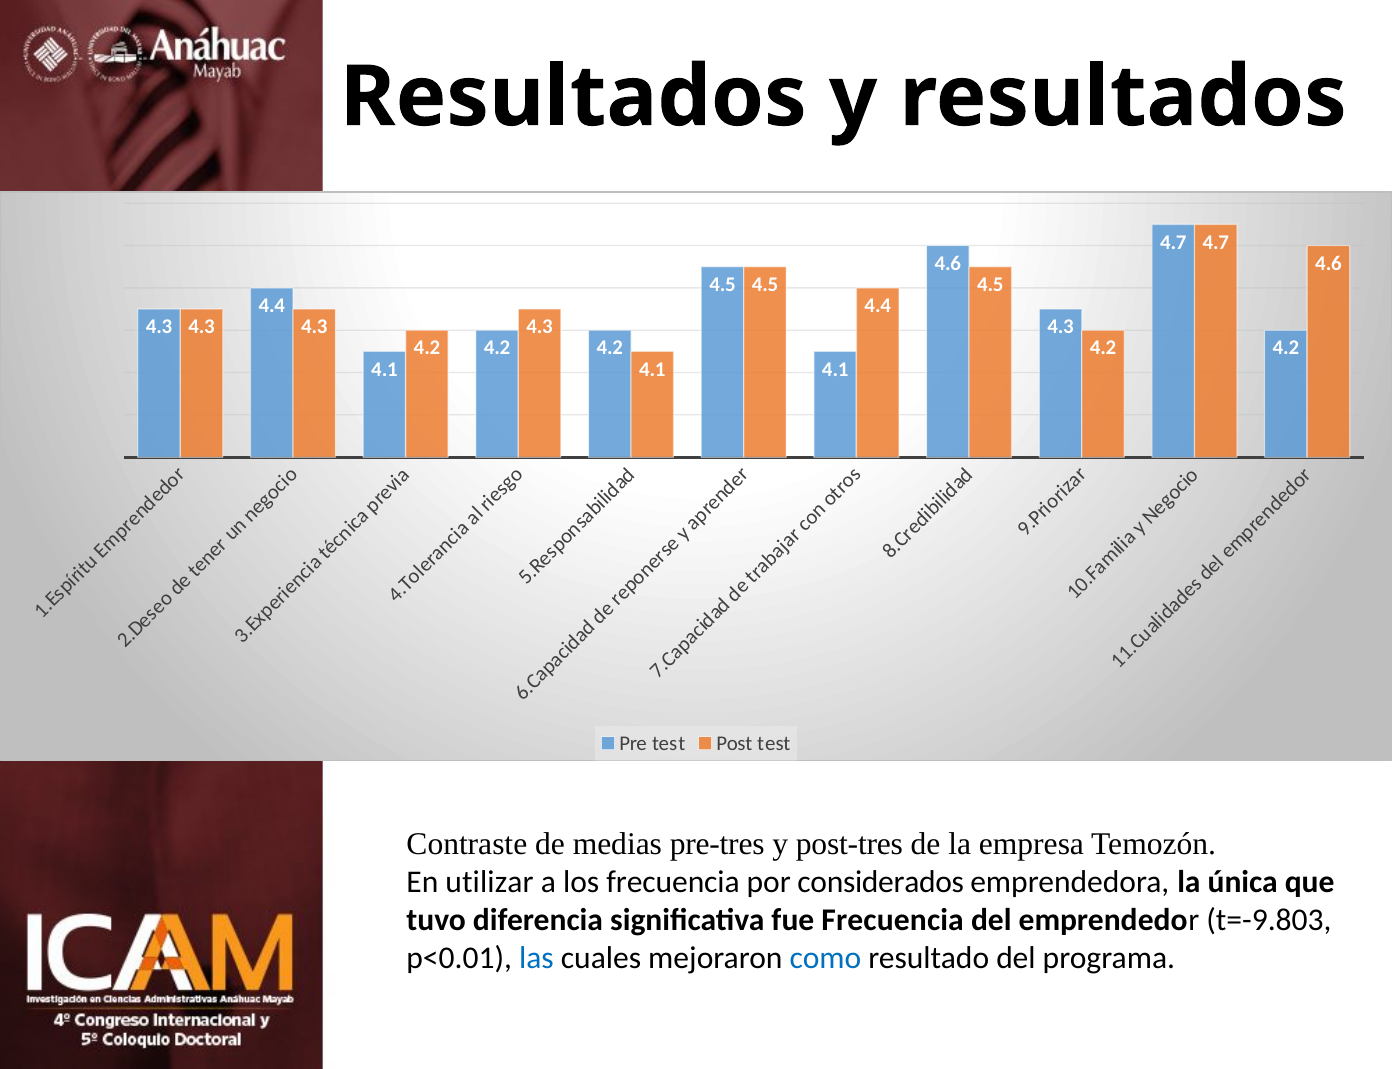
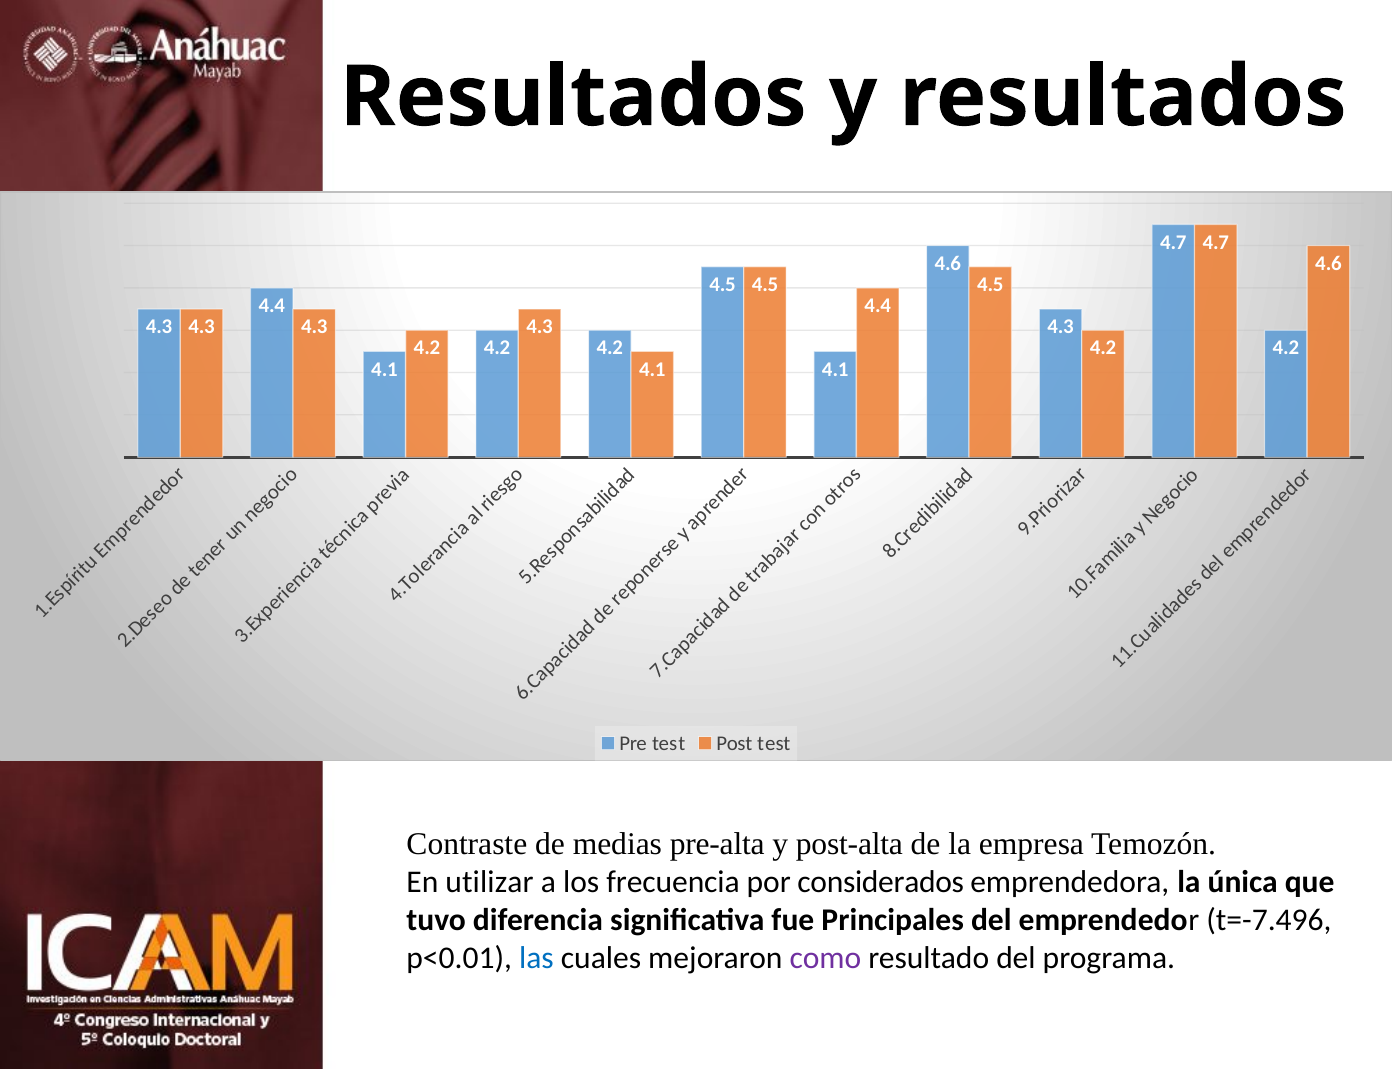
pre-tres: pre-tres -> pre-alta (717, 844)
post-tres: post-tres -> post-alta (849, 844)
fue Frecuencia: Frecuencia -> Principales (893, 920)
t=-9.803: t=-9.803 -> t=-7.496 (1269, 920)
como colour: blue -> purple (825, 958)
